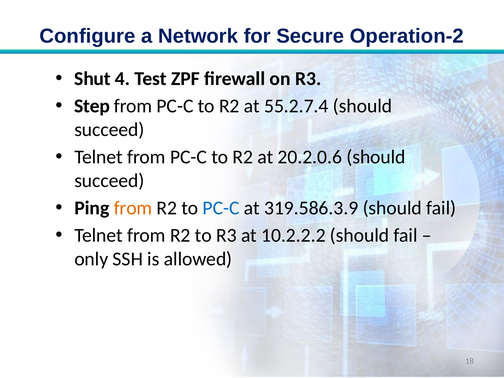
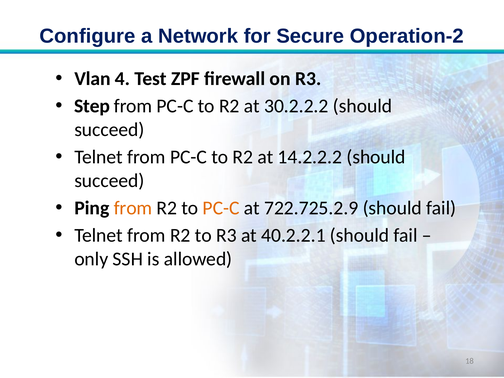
Shut: Shut -> Vlan (92, 79)
55.2.7.4: 55.2.7.4 -> 30.2.2.2 (296, 106)
20.2.0.6: 20.2.0.6 -> 14.2.2.2 (310, 157)
PC-C colour: blue -> orange (221, 208)
319.586.3.9: 319.586.3.9 -> 722.725.2.9 (311, 208)
10.2.2.2: 10.2.2.2 -> 40.2.2.1 (293, 236)
